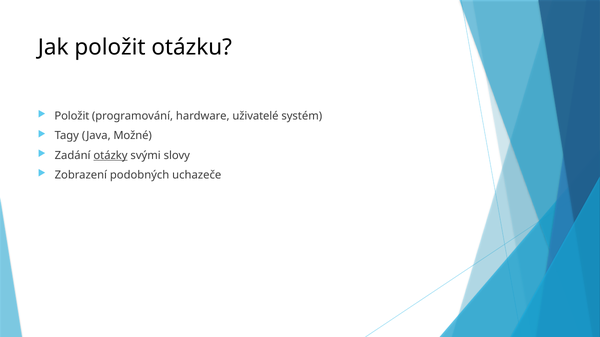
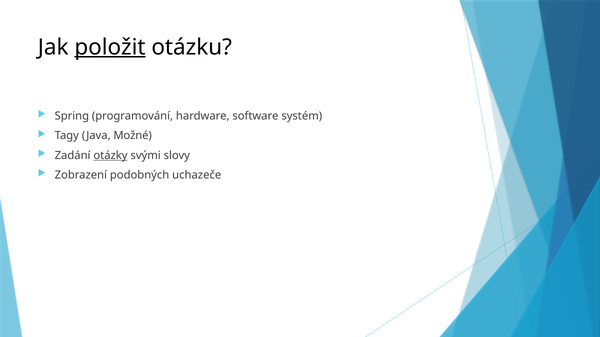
položit underline: none -> present (110, 47)
Položit: Položit -> Spring (72, 116)
uživatelé: uživatelé -> software (255, 116)
